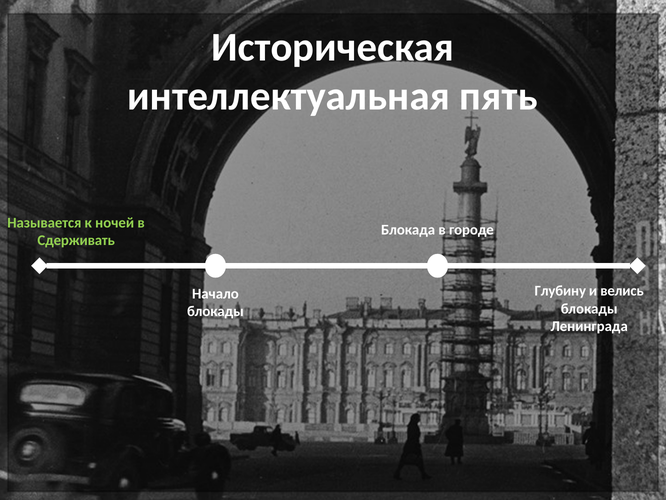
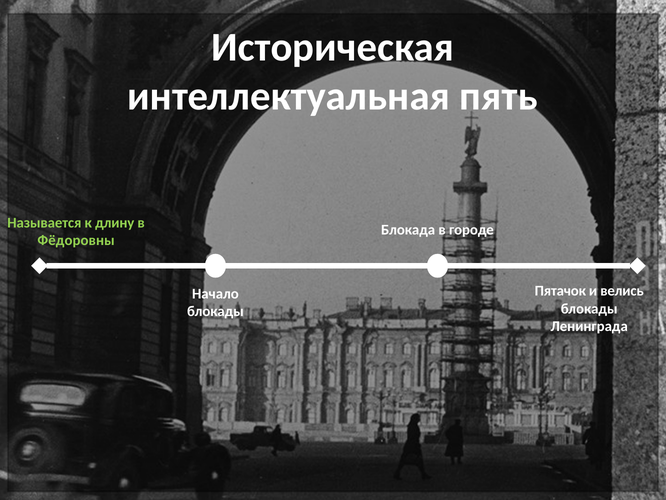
ночей: ночей -> длину (115, 223)
Сдерживать: Сдерживать -> Фёдоровны (76, 240)
Глубину: Глубину -> Пятачок (560, 291)
